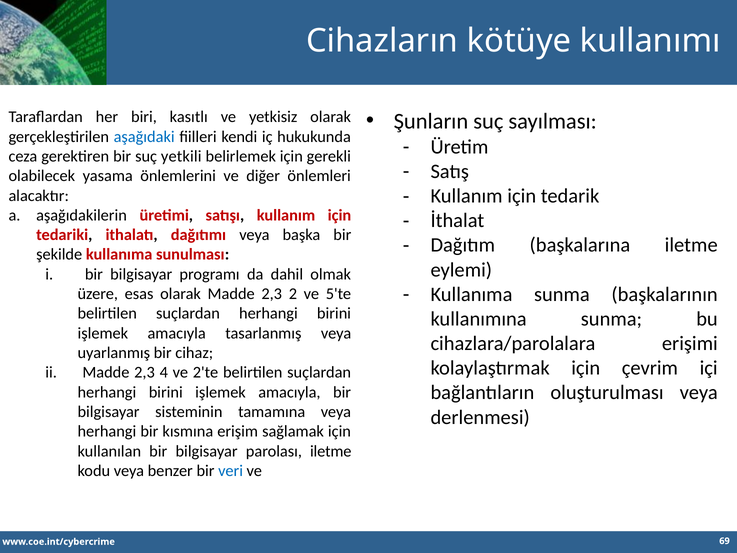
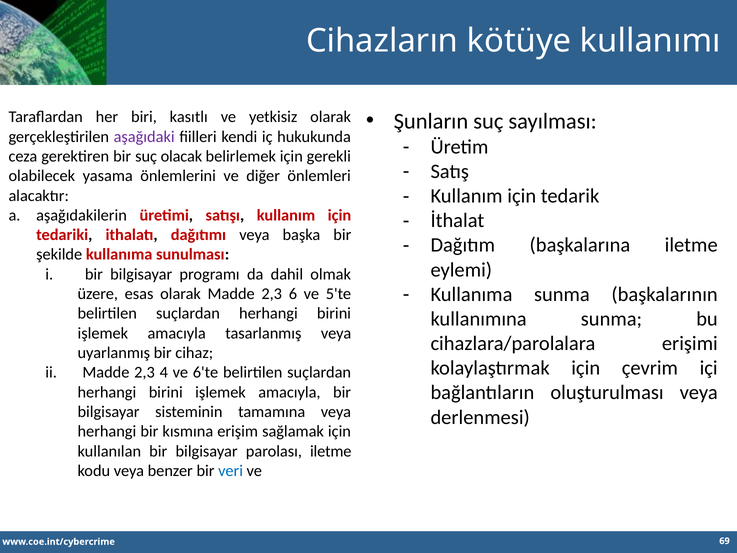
aşağıdaki colour: blue -> purple (144, 137)
yetkili: yetkili -> olacak (181, 156)
2: 2 -> 6 (293, 294)
2'te: 2'te -> 6'te (206, 372)
